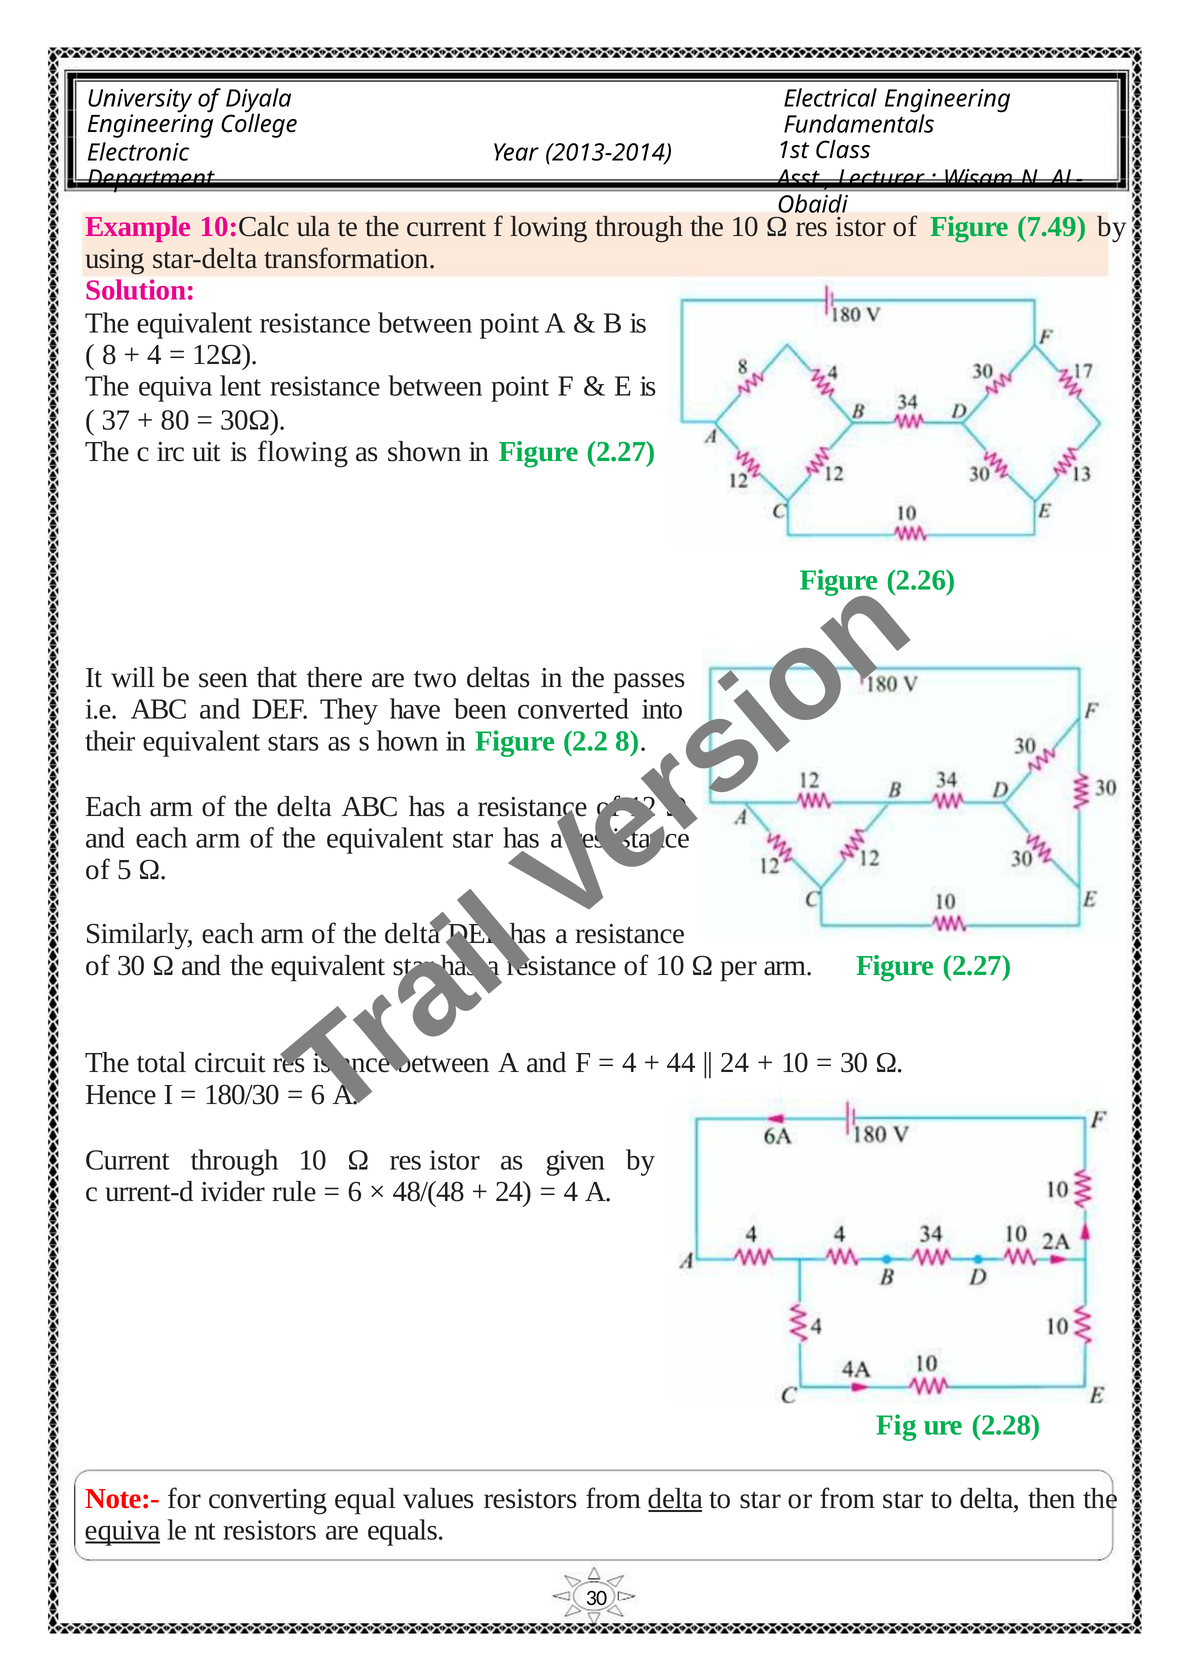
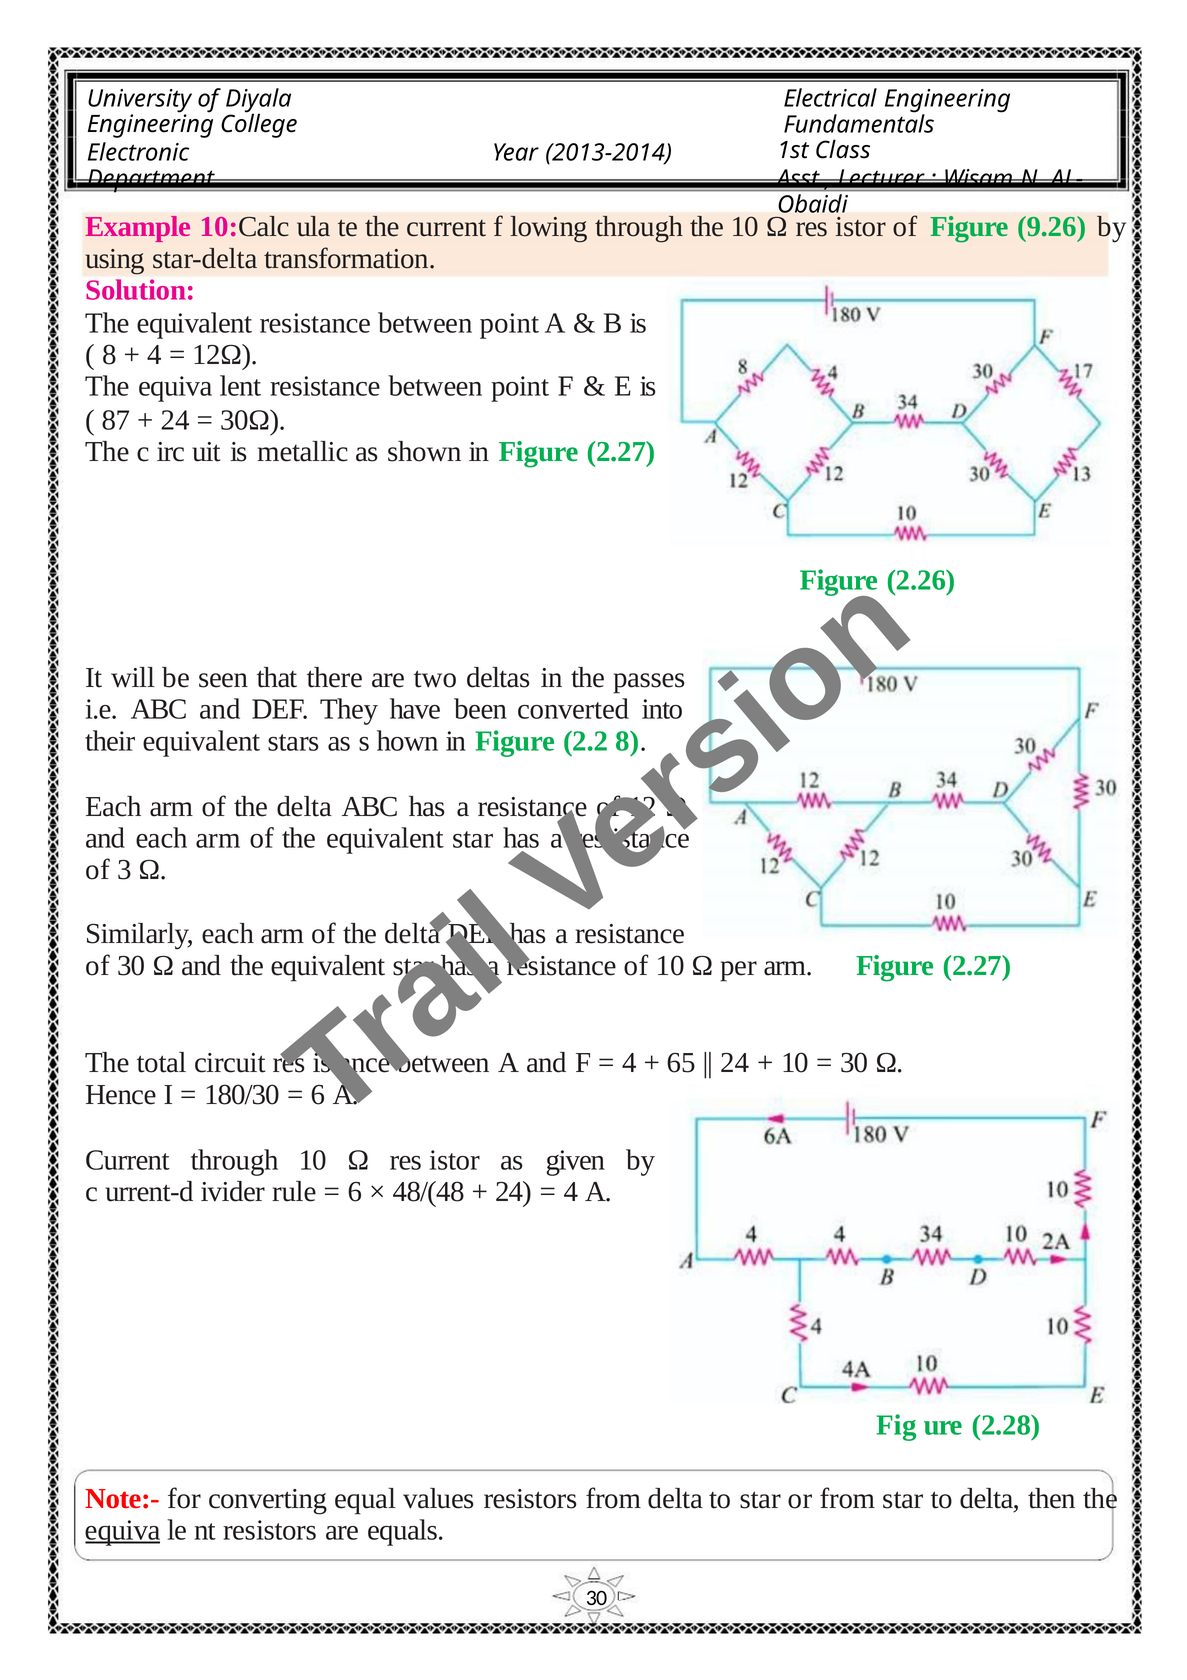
7.49: 7.49 -> 9.26 (1052, 227)
37: 37 -> 87 (116, 420)
80: 80 -> 24 (175, 420)
flowing: flowing -> metallic (303, 452)
5: 5 -> 3 (125, 869)
44: 44 -> 65 (681, 1063)
delta underline: present -> none (675, 1498)
